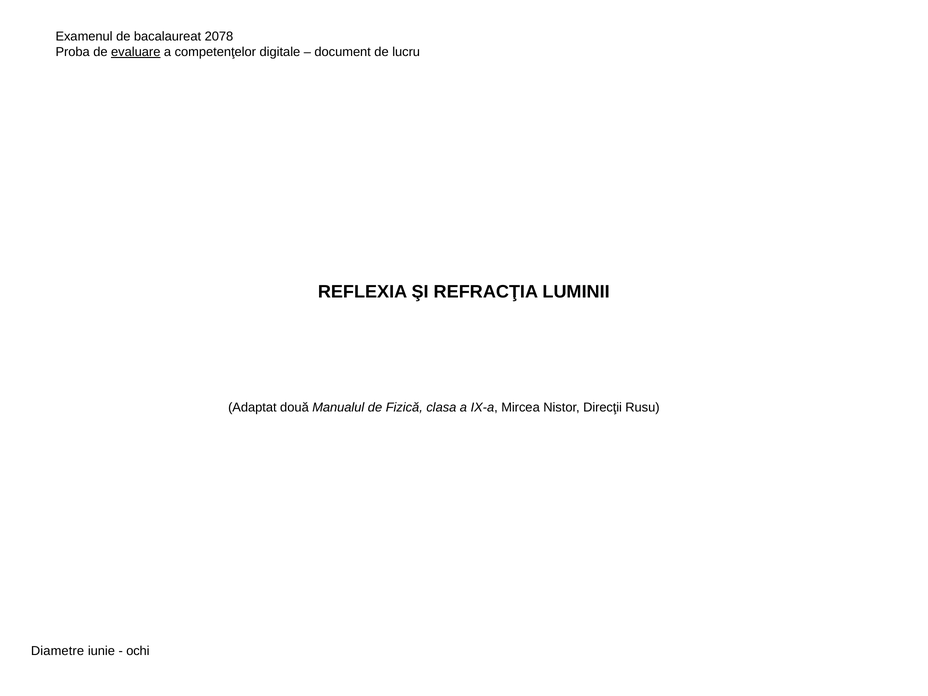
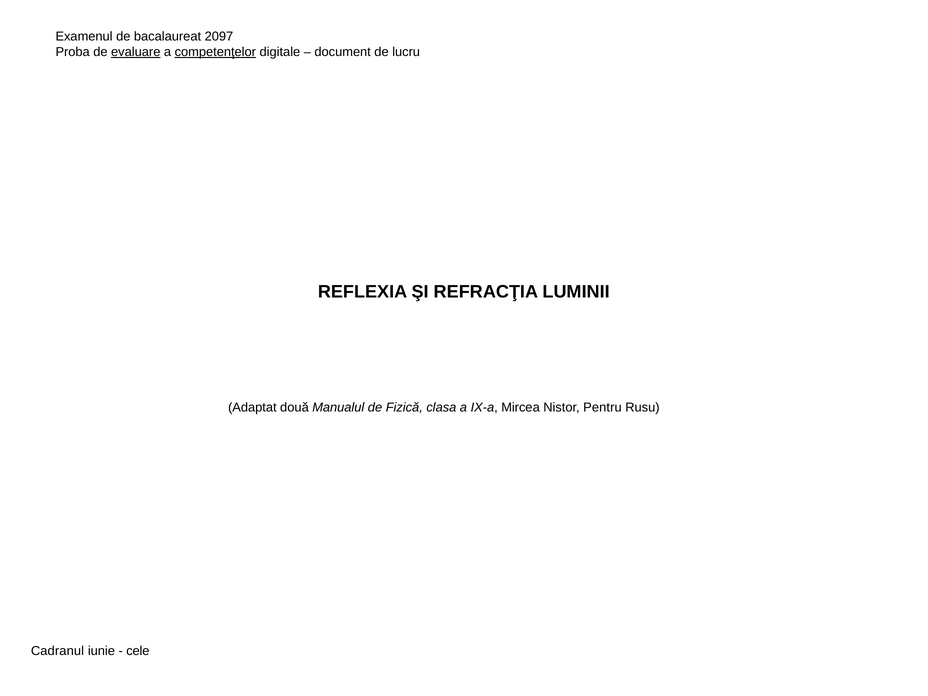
2078: 2078 -> 2097 (219, 36)
competenţelor underline: none -> present (215, 52)
Direcţii: Direcţii -> Pentru (602, 408)
Diametre: Diametre -> Cadranul (57, 651)
ochi: ochi -> cele (138, 651)
